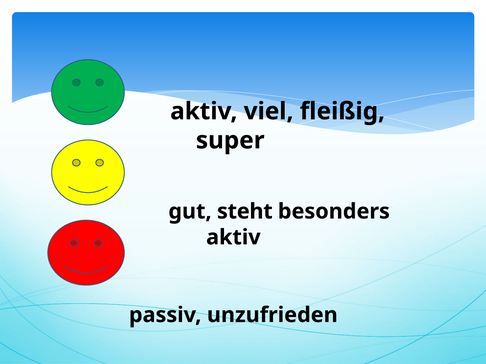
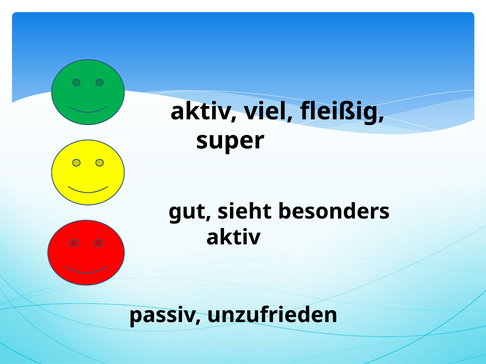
steht: steht -> sieht (245, 212)
